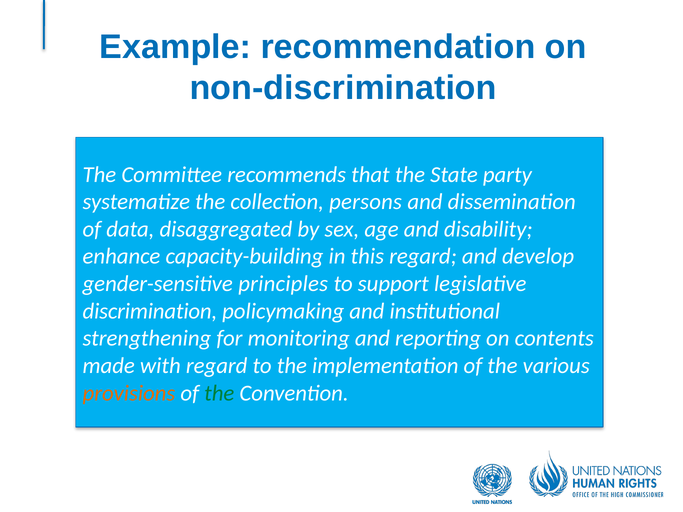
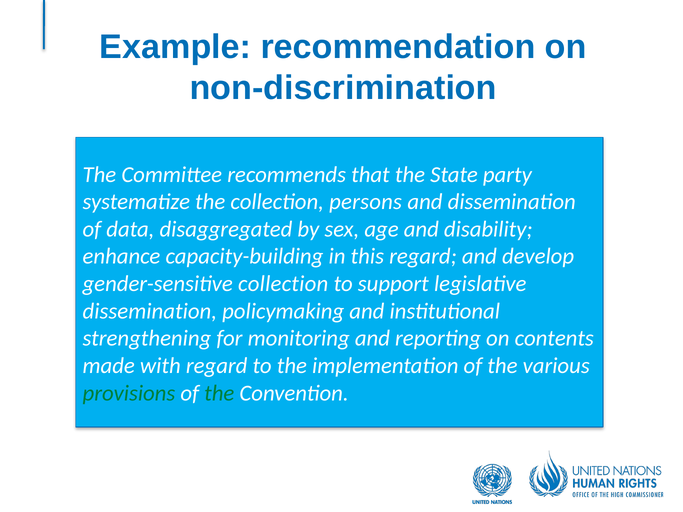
gender-sensitive principles: principles -> collection (283, 284)
discrimination: discrimination -> dissemination (150, 311)
provisions colour: orange -> green (129, 393)
